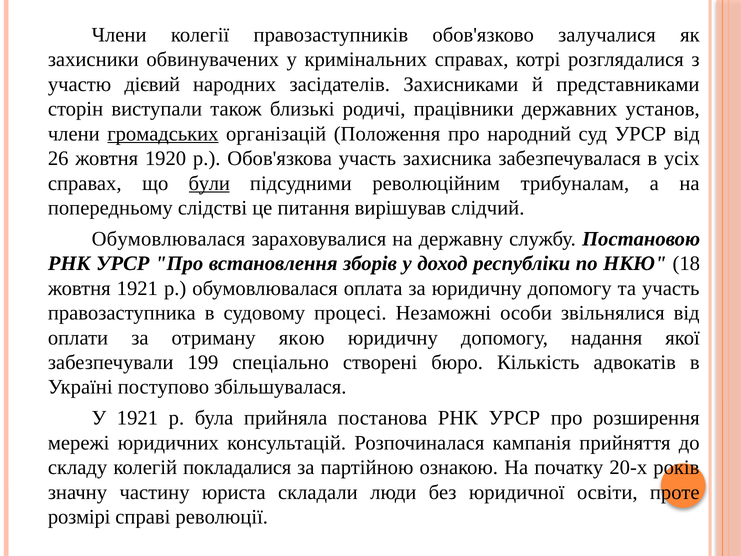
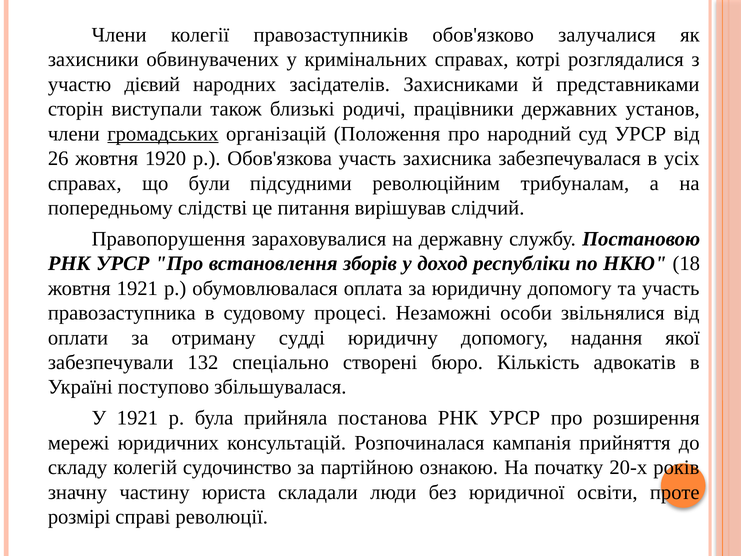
були underline: present -> none (209, 183)
Обумовлювалася: Обумовлювалася -> Правопорушення (169, 239)
якою: якою -> судді (302, 338)
199: 199 -> 132 (203, 362)
покладалися: покладалися -> судочинство (237, 467)
